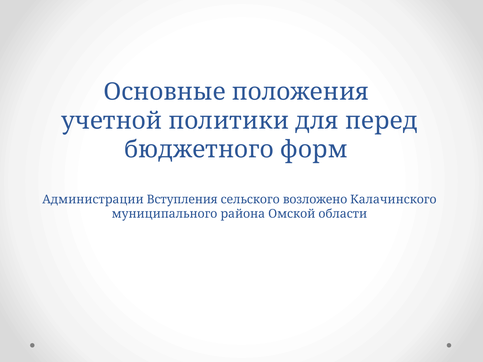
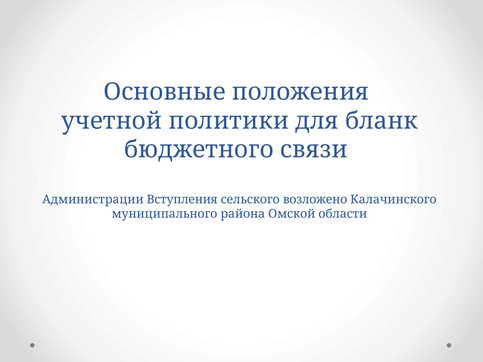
перед: перед -> бланк (381, 121)
форм: форм -> связи (314, 150)
